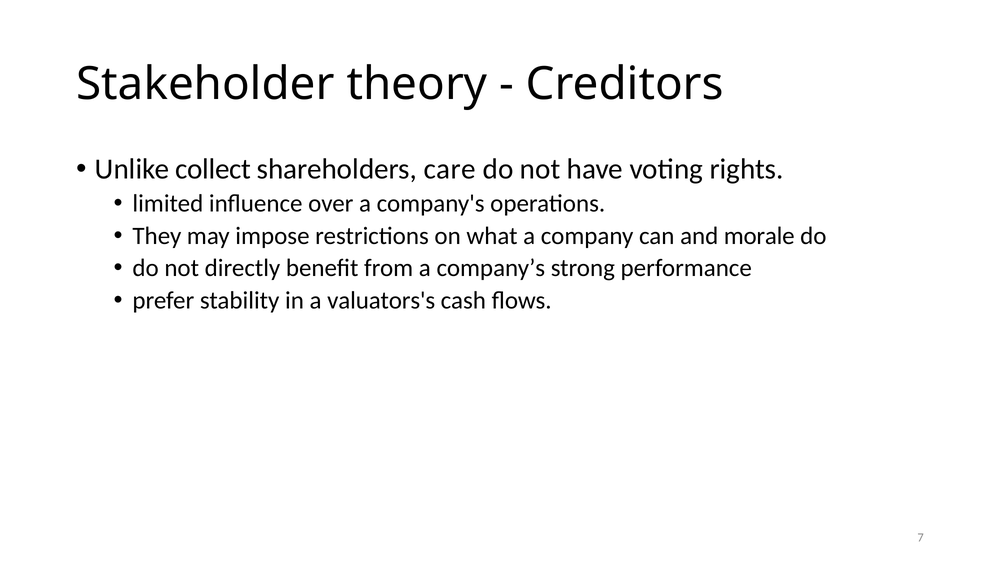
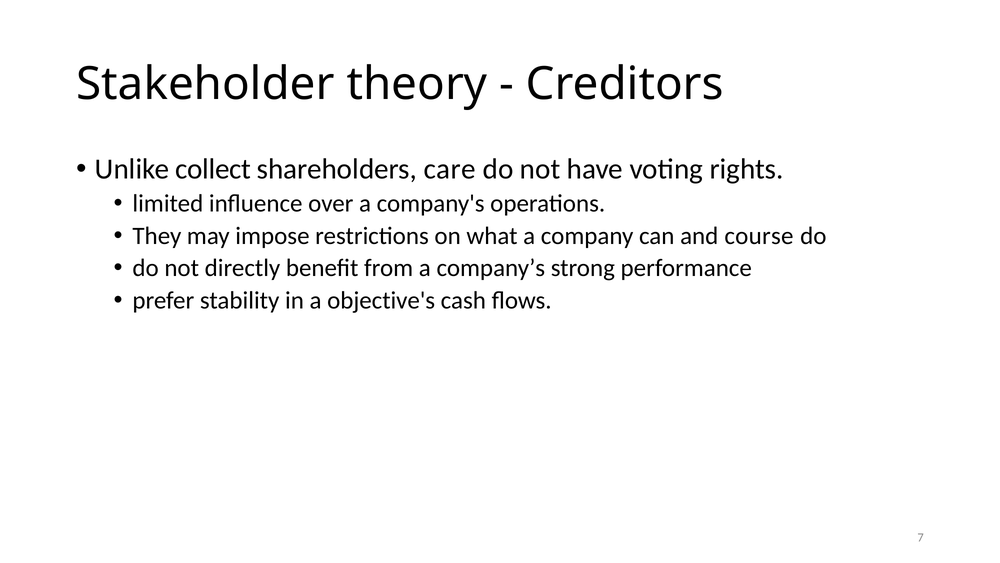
morale: morale -> course (759, 236)
valuators's: valuators's -> objective's (381, 300)
